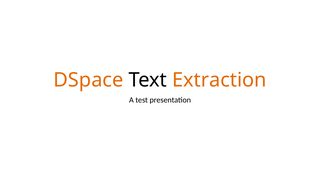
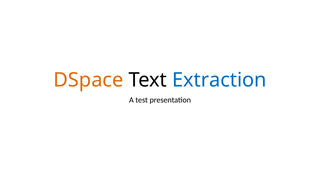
Extraction colour: orange -> blue (219, 80)
